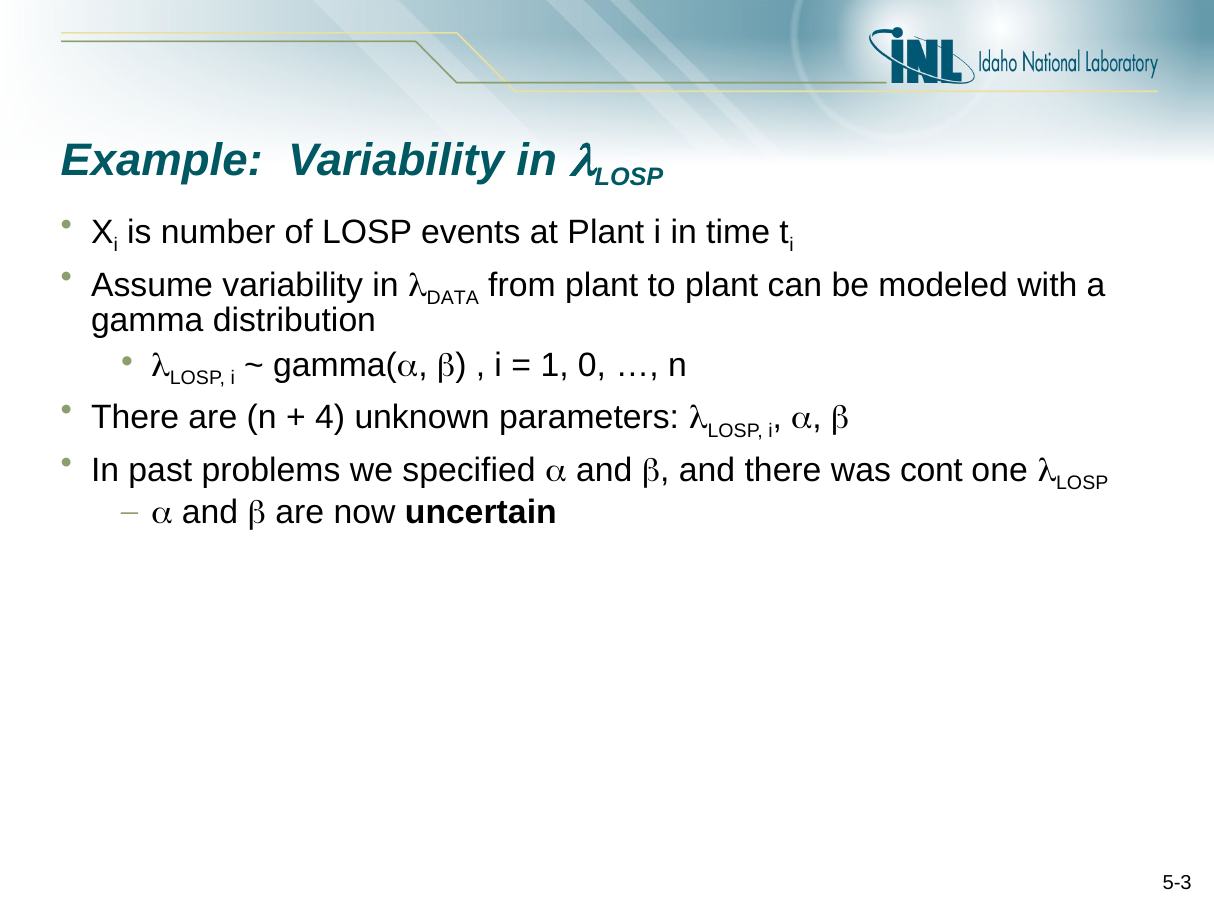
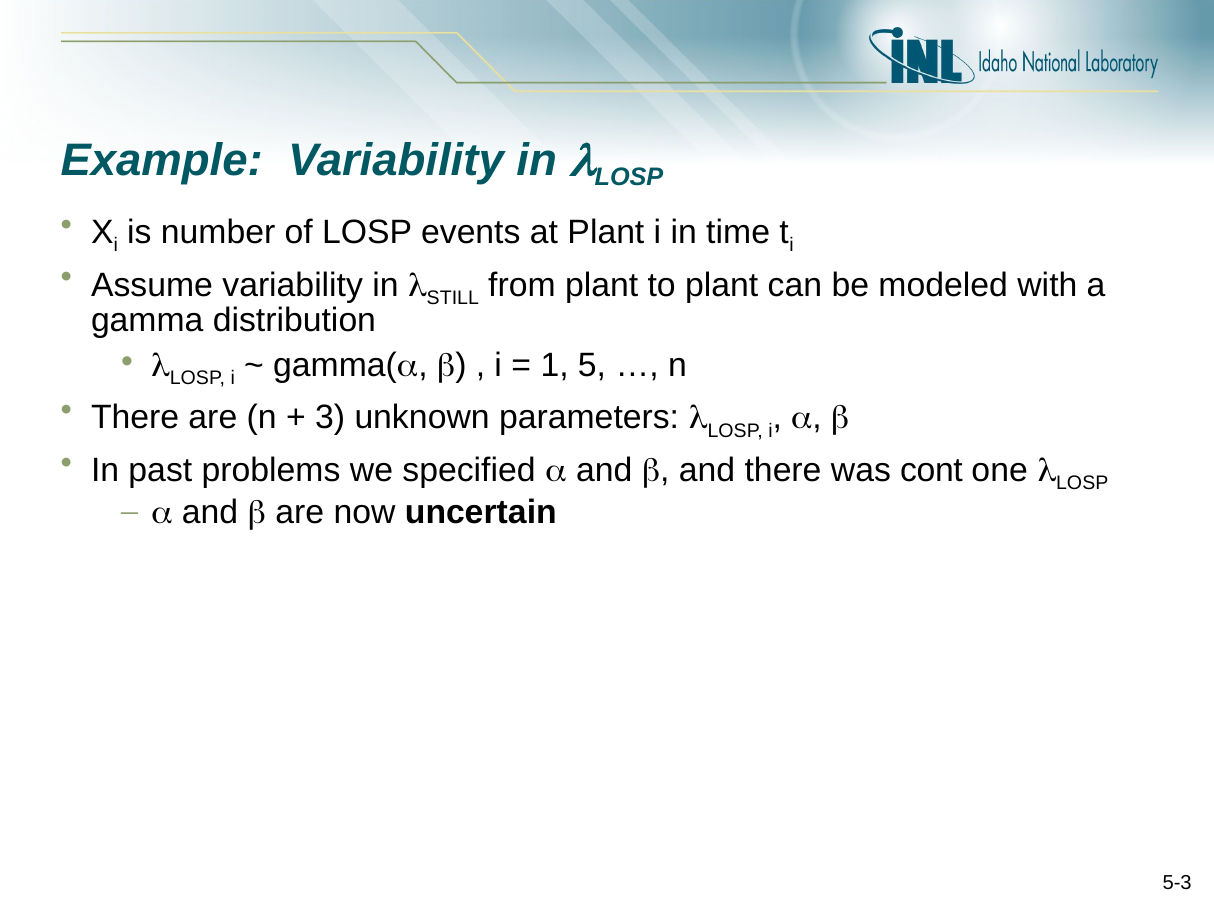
DATA: DATA -> STILL (453, 298)
0: 0 -> 5 (592, 365)
4: 4 -> 3 (330, 418)
